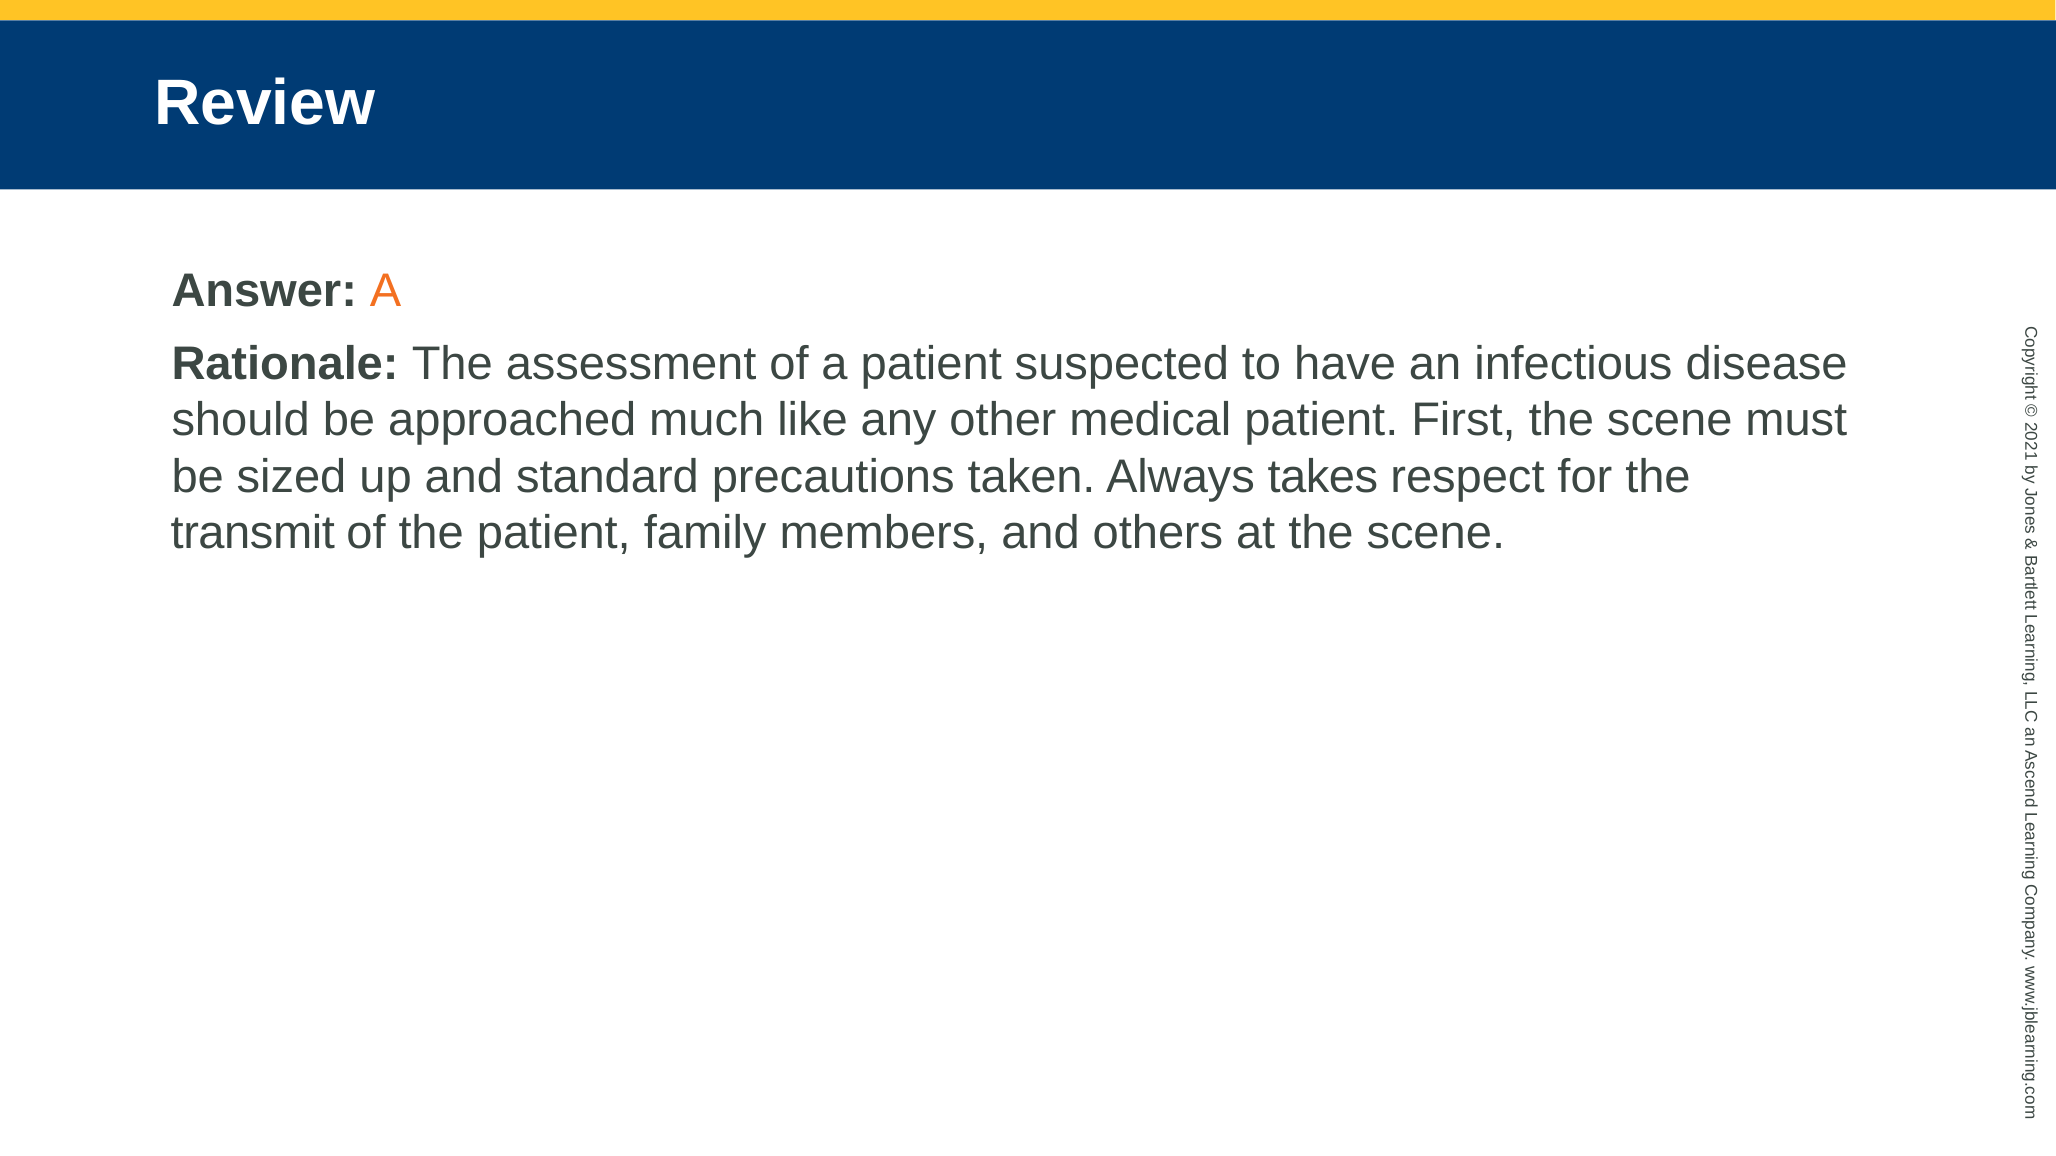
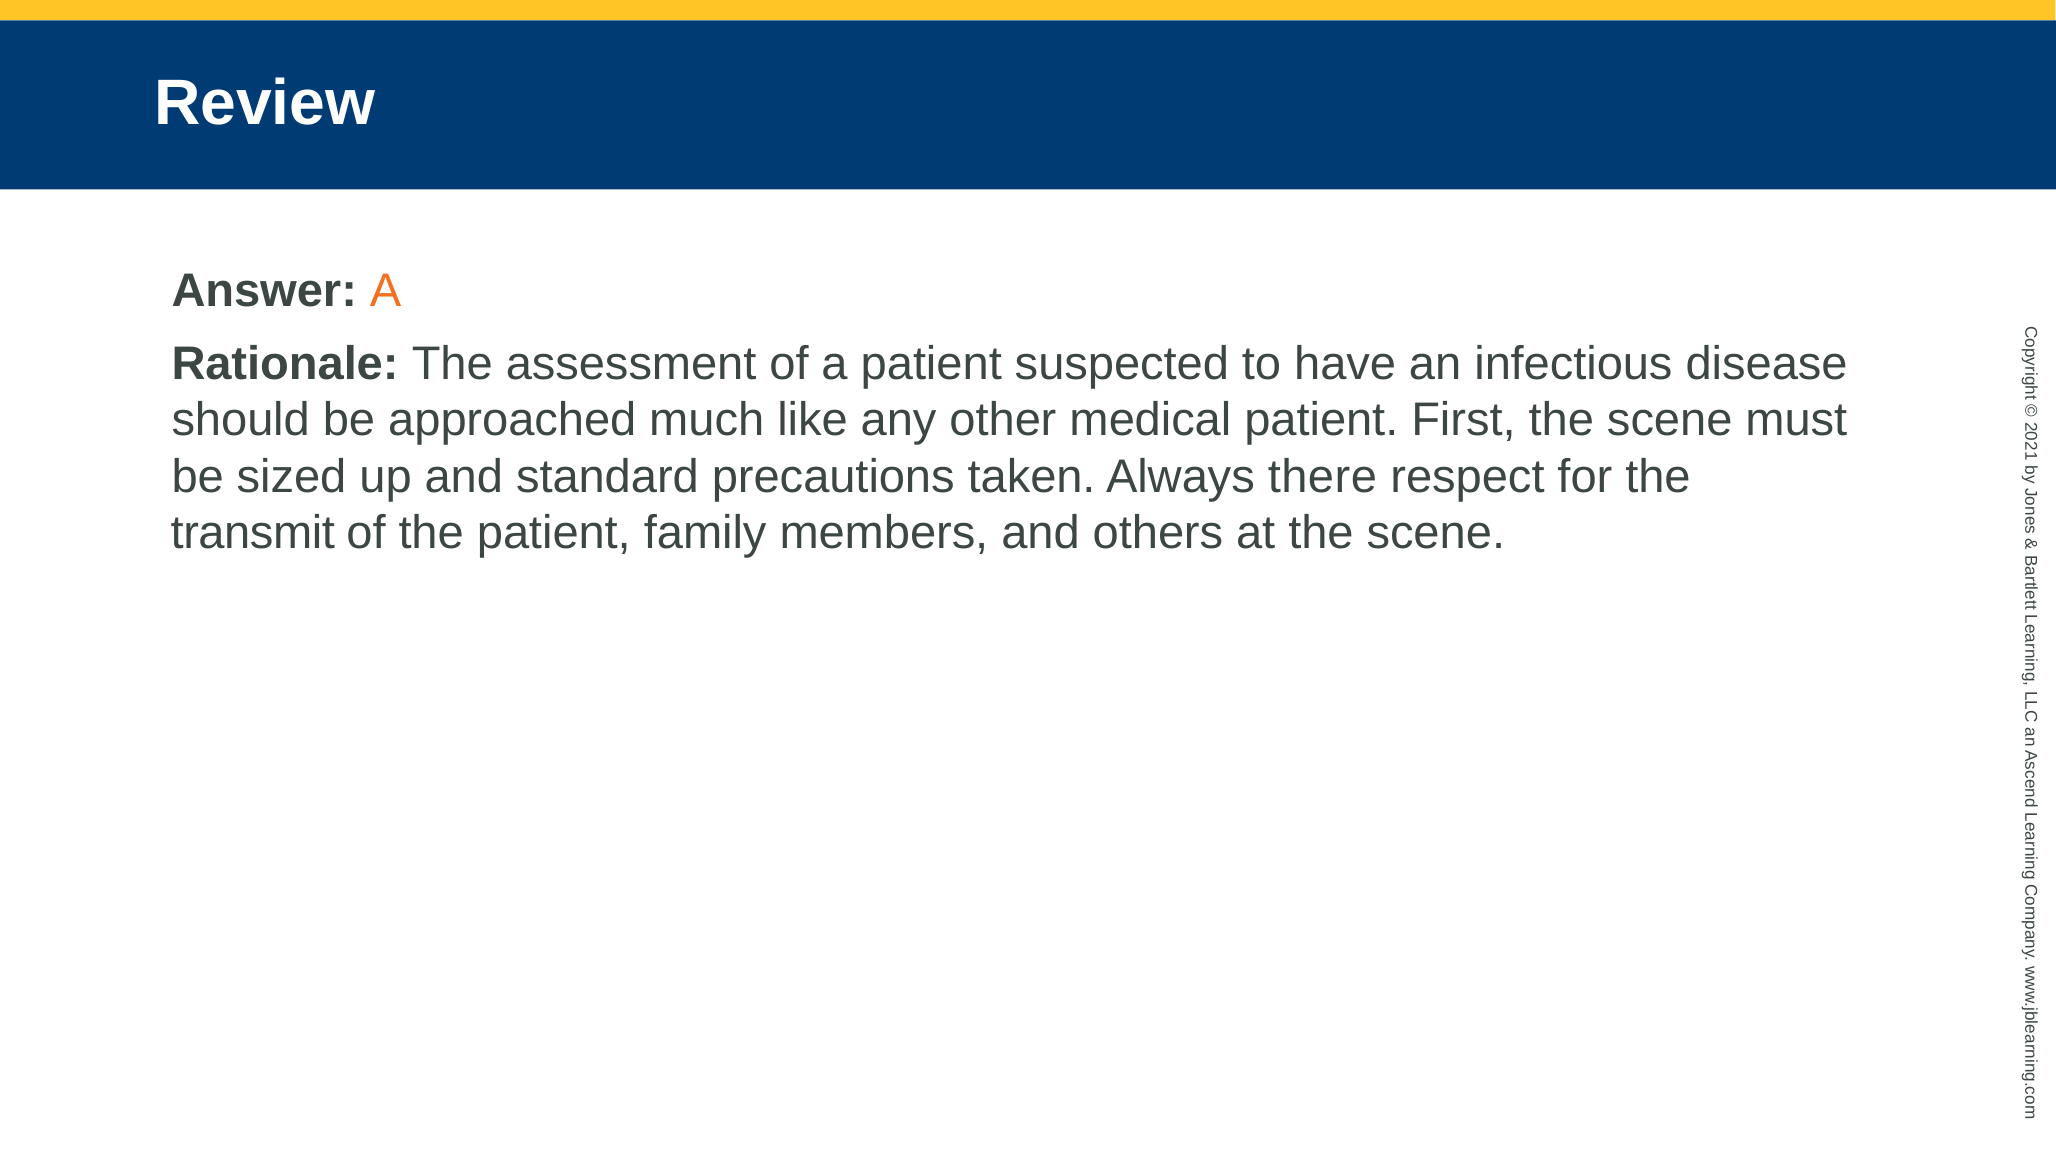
takes: takes -> there (1322, 477)
